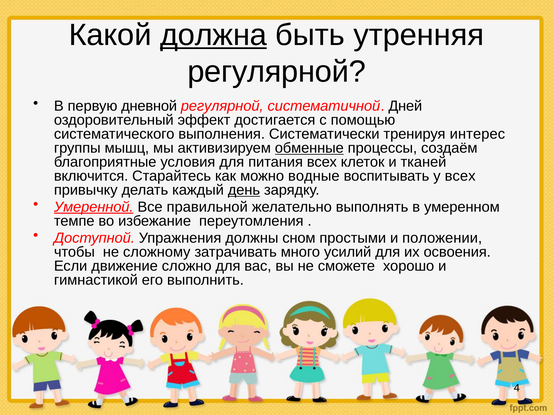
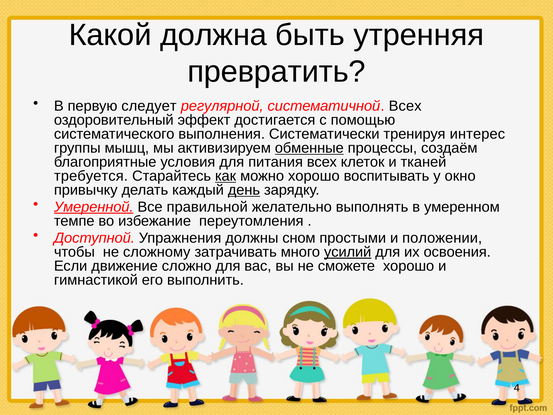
должна underline: present -> none (213, 35)
регулярной: регулярной -> превратить (277, 72)
дневной: дневной -> следует (149, 106)
систематичной Дней: Дней -> Всех (405, 106)
включится: включится -> требуется (91, 176)
как underline: none -> present (226, 176)
можно водные: водные -> хорошо (314, 176)
у всех: всех -> окно (460, 176)
усилий underline: none -> present (348, 252)
